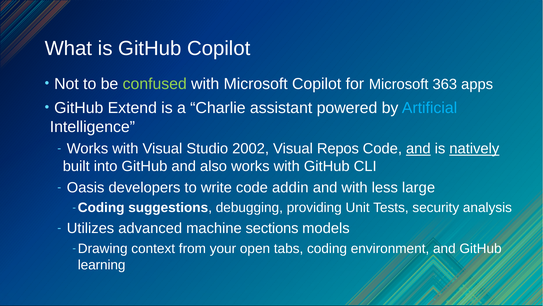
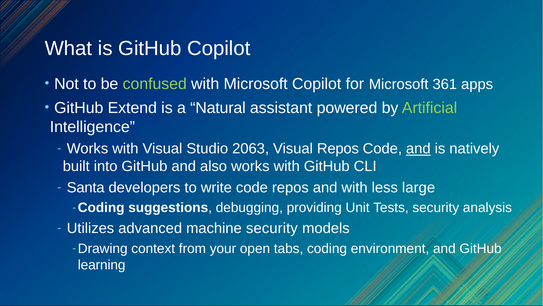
363: 363 -> 361 (445, 84)
Charlie: Charlie -> Natural (218, 108)
Artificial colour: light blue -> light green (430, 108)
2002: 2002 -> 2063 (251, 148)
natively underline: present -> none (474, 148)
Oasis: Oasis -> Santa (86, 187)
code addin: addin -> repos (290, 187)
machine sections: sections -> security (272, 228)
